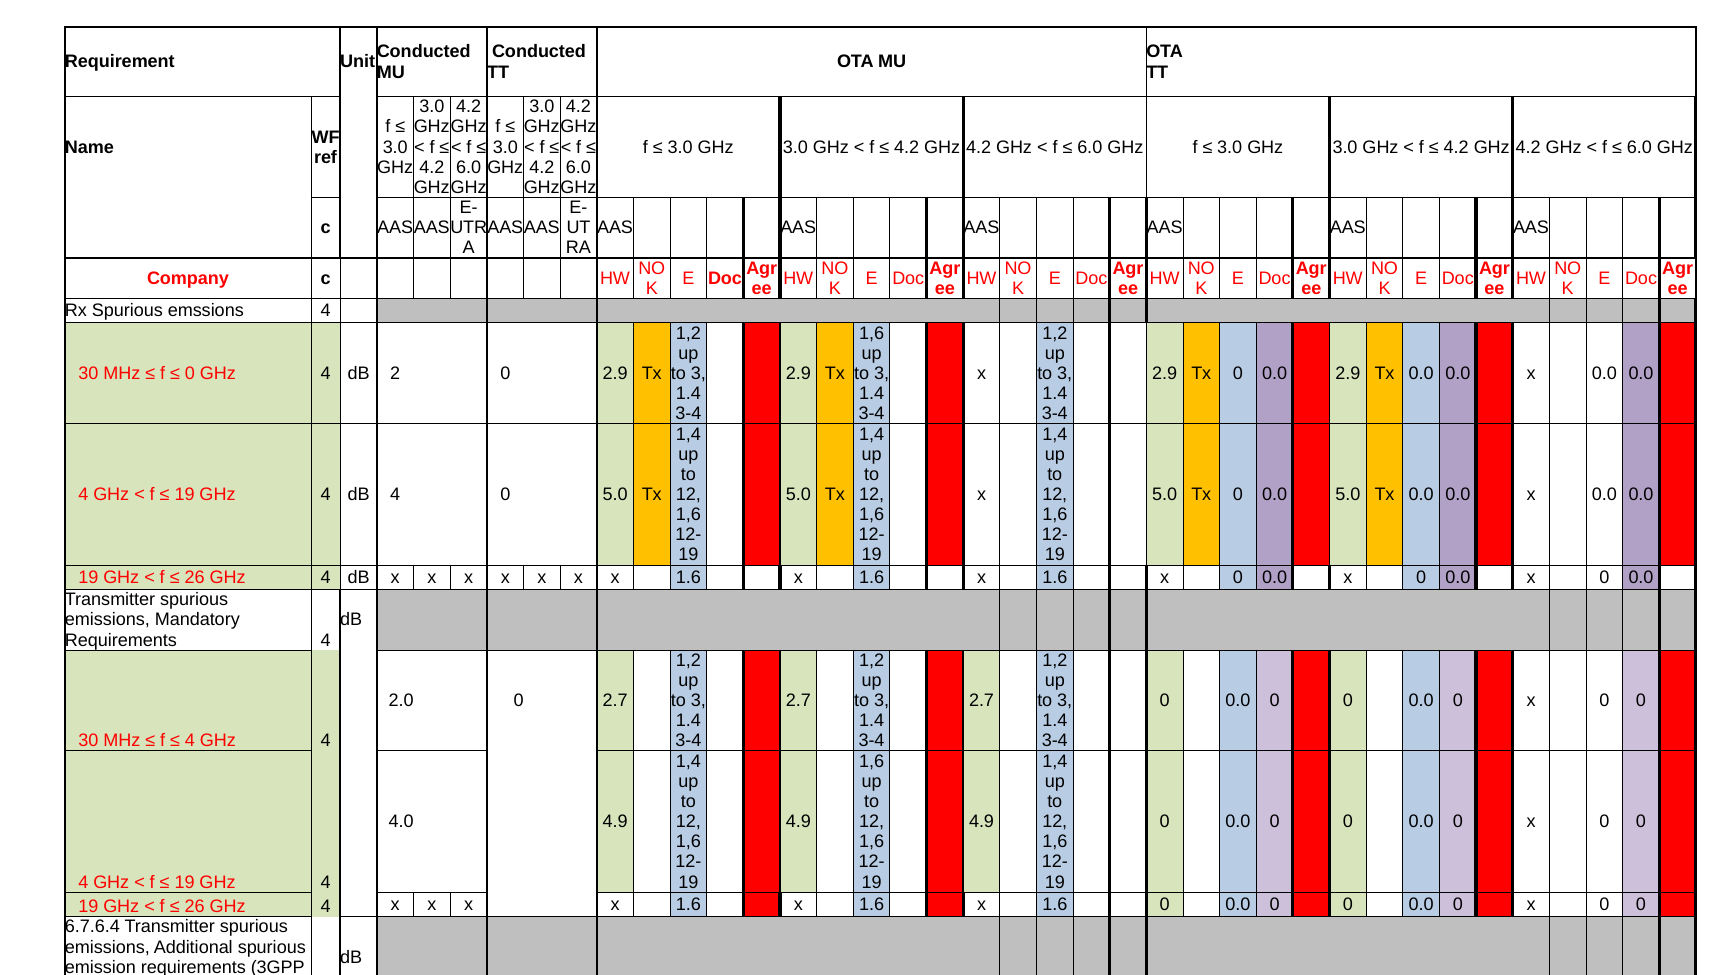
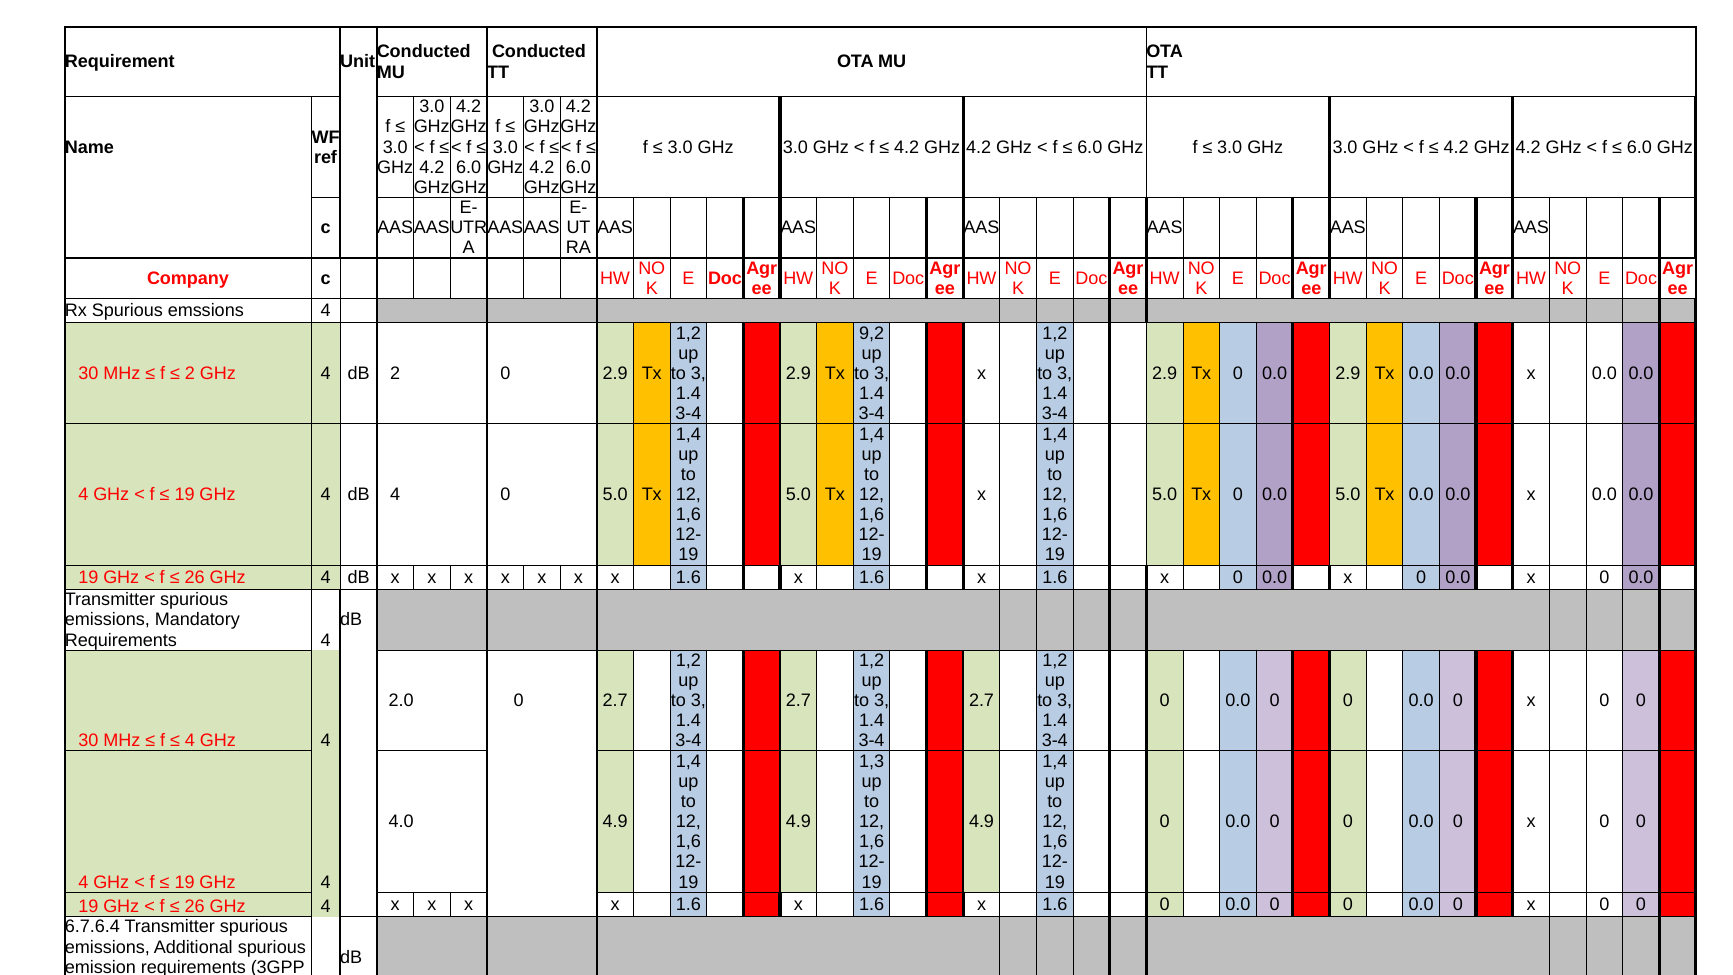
1,6: 1,6 -> 9,2 (872, 333)
0: 0 -> 2 (190, 373)
1,6: 1,6 -> 1,3 (872, 761)
